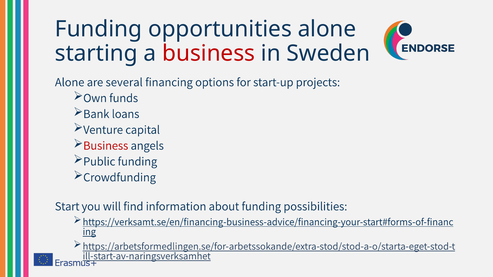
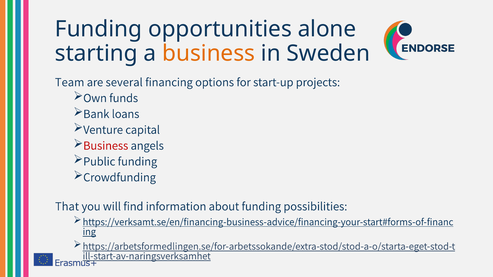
business colour: red -> orange (209, 54)
Alone: Alone -> Team (70, 82)
Start: Start -> That (67, 207)
